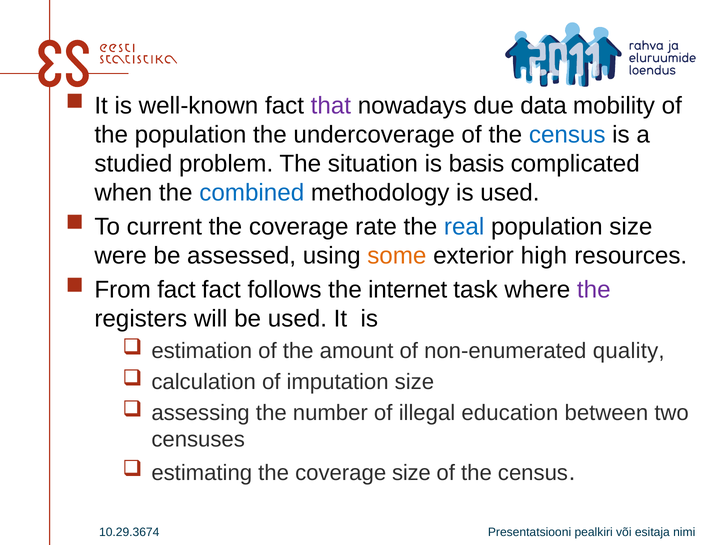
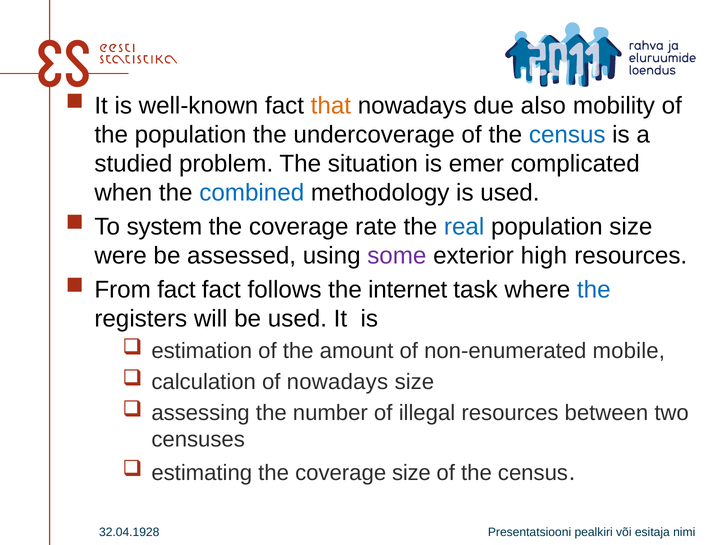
that colour: purple -> orange (331, 106)
data: data -> also (543, 106)
basis: basis -> emer (476, 164)
current: current -> system (164, 227)
some colour: orange -> purple (397, 256)
the colour: purple -> blue (594, 289)
quality: quality -> mobile (629, 351)
of imputation: imputation -> nowadays (337, 382)
illegal education: education -> resources (510, 413)
10.29.3674: 10.29.3674 -> 32.04.1928 (129, 532)
